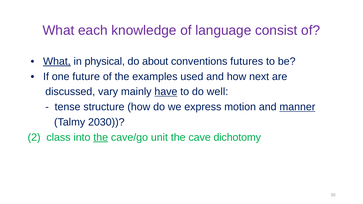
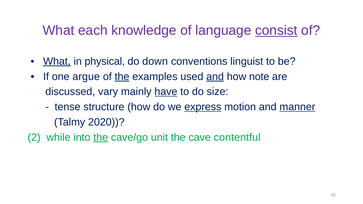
consist underline: none -> present (276, 31)
about: about -> down (155, 61)
futures: futures -> linguist (247, 61)
future: future -> argue (86, 77)
the underline: none -> present (122, 77)
and underline: none -> present (215, 77)
next: next -> note (259, 77)
well: well -> size (218, 92)
express underline: none -> present (203, 107)
2030: 2030 -> 2020 (106, 122)
class: class -> while (58, 137)
dichotomy: dichotomy -> contentful (237, 137)
